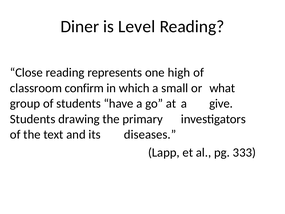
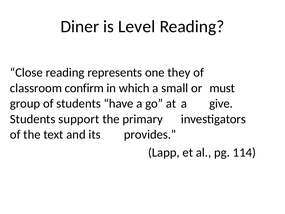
high: high -> they (179, 72)
what: what -> must (222, 88)
drawing: drawing -> support (79, 119)
diseases: diseases -> provides (150, 134)
333: 333 -> 114 (244, 152)
